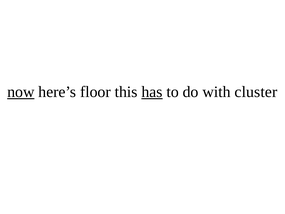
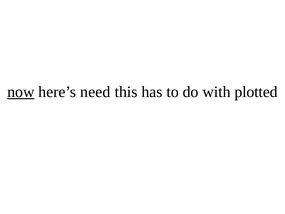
floor: floor -> need (95, 92)
has underline: present -> none (152, 92)
cluster: cluster -> plotted (256, 92)
